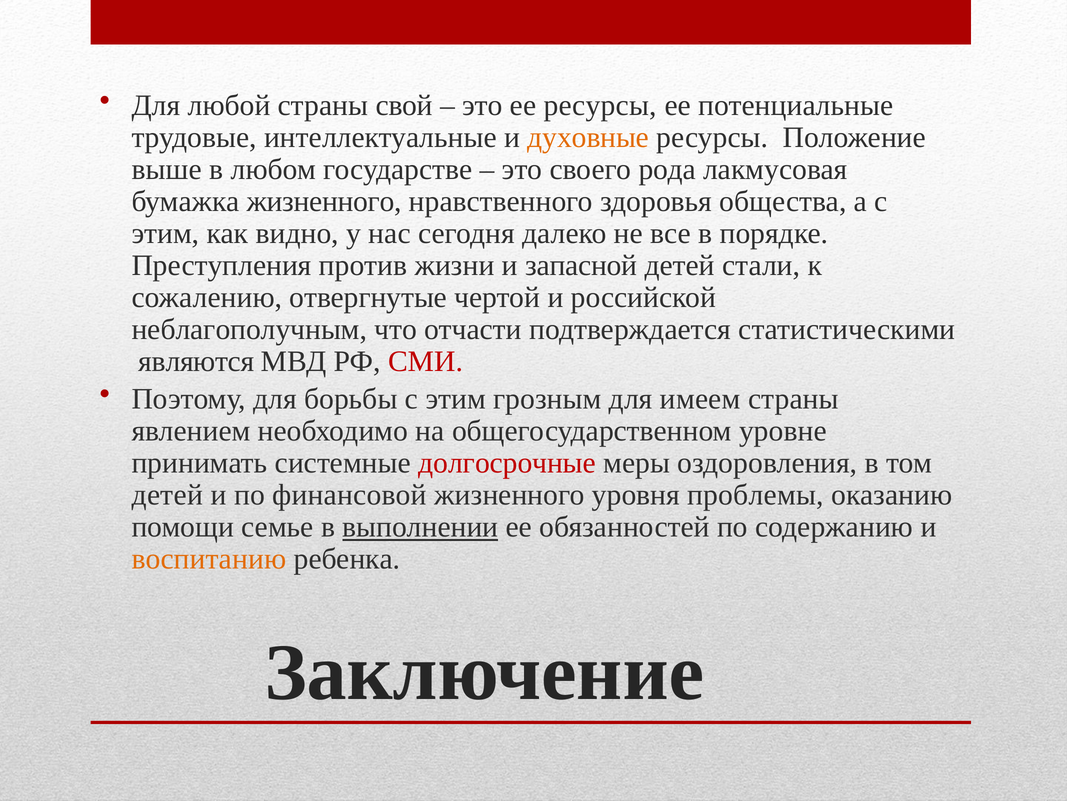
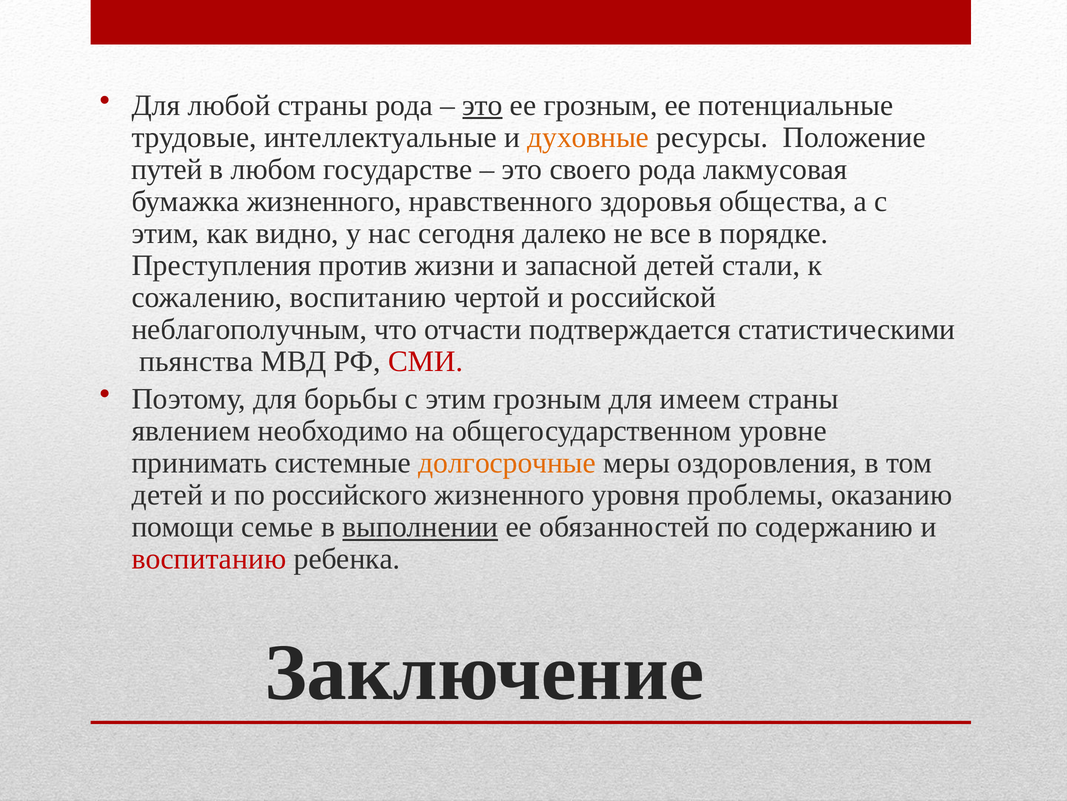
страны свой: свой -> рода (404, 105)
это underline: none -> present (483, 105)
ее ресурсы: ресурсы -> грозным (601, 105)
выше: выше -> путей (167, 169)
сожалению отвергнутые: отвергнутые -> воспитанию (368, 297)
являются: являются -> пьянства (196, 361)
долгосрочные colour: red -> orange (507, 463)
финансовой: финансовой -> российского (350, 495)
воспитанию colour: orange -> red (209, 559)
